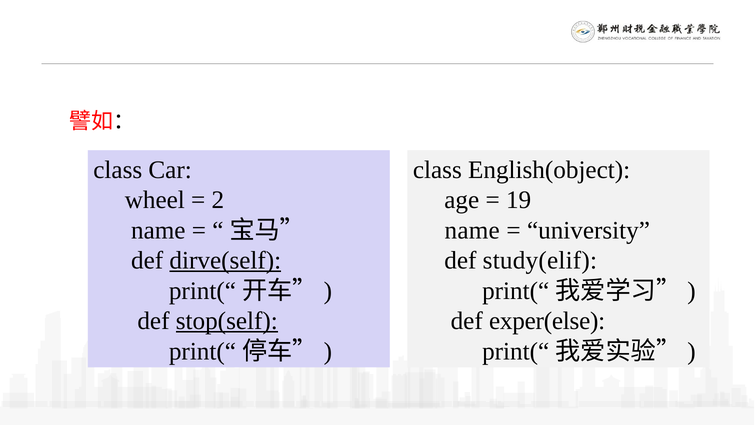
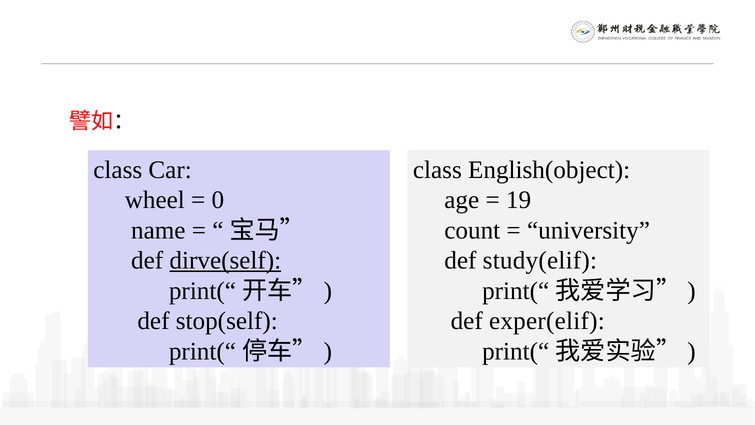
2: 2 -> 0 (218, 200)
name: name -> count (472, 230)
stop(self underline: present -> none (227, 321)
exper(else: exper(else -> exper(elif (547, 321)
